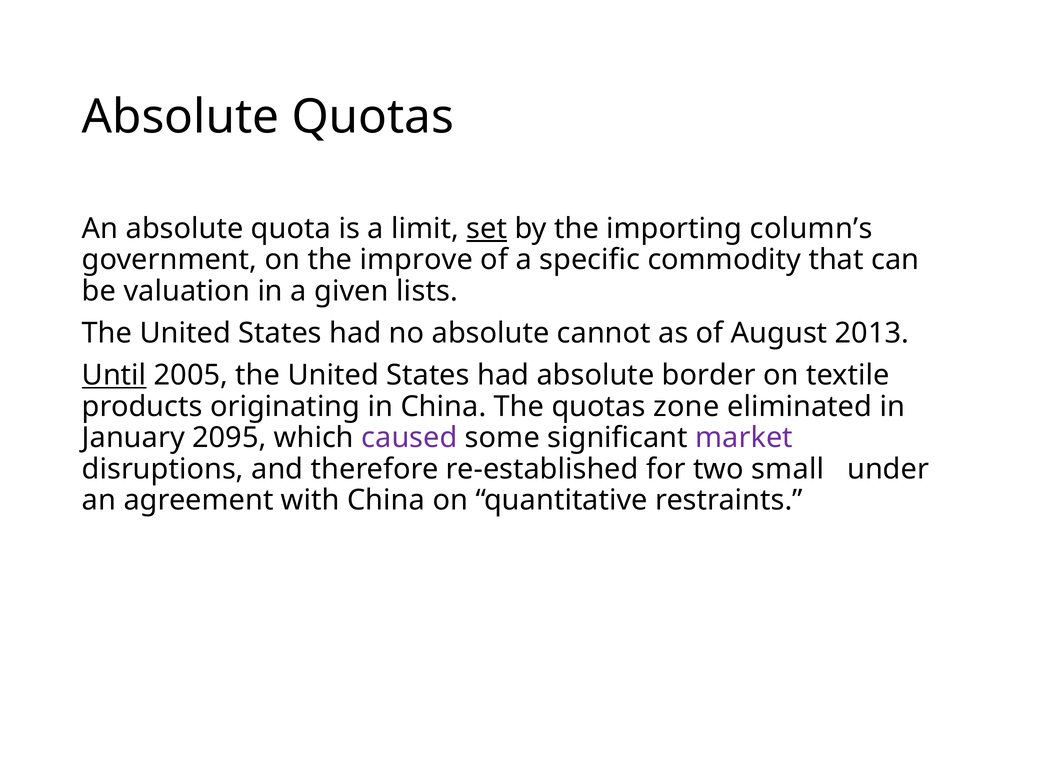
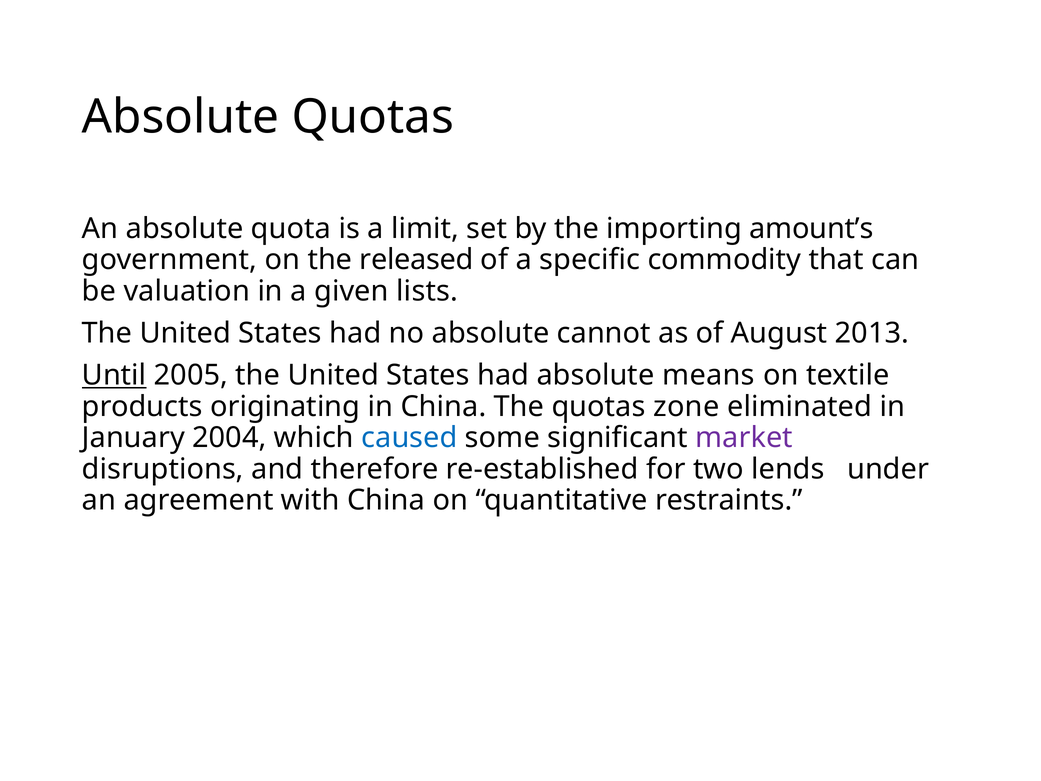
set underline: present -> none (487, 228)
column’s: column’s -> amount’s (811, 228)
improve: improve -> released (417, 260)
border: border -> means (709, 375)
2095: 2095 -> 2004 (229, 438)
caused colour: purple -> blue (409, 438)
small: small -> lends (788, 469)
